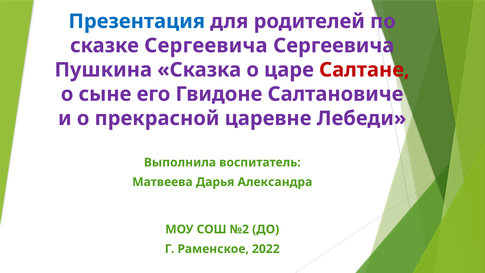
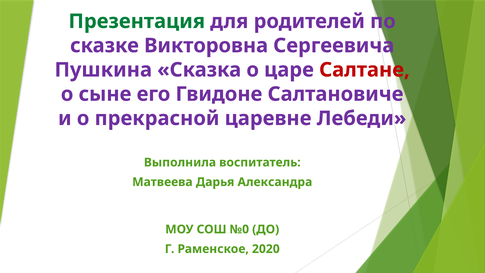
Презентация colour: blue -> green (137, 21)
сказке Сергеевича: Сергеевича -> Викторовна (206, 46)
№2: №2 -> №0 (239, 229)
2022: 2022 -> 2020 (266, 249)
